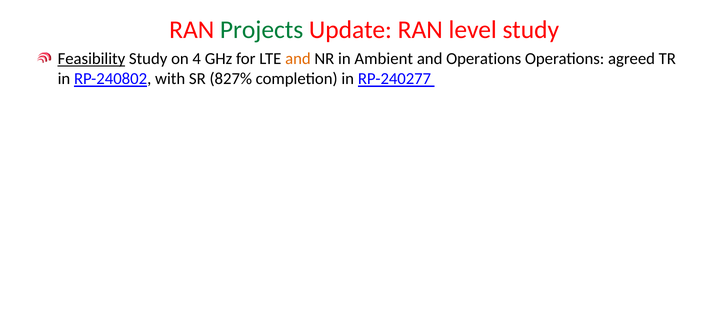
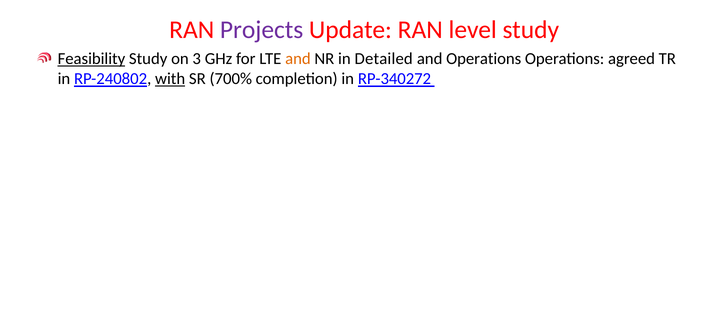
Projects colour: green -> purple (262, 30)
4: 4 -> 3 (197, 59)
Ambient: Ambient -> Detailed (384, 59)
with underline: none -> present (170, 79)
827%: 827% -> 700% (231, 79)
RP-240277: RP-240277 -> RP-340272 (394, 79)
